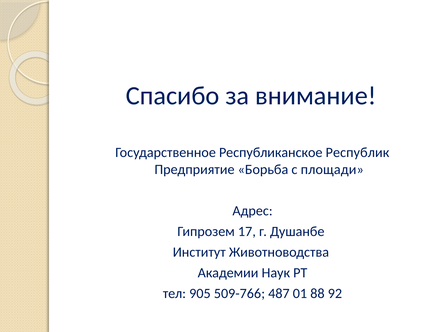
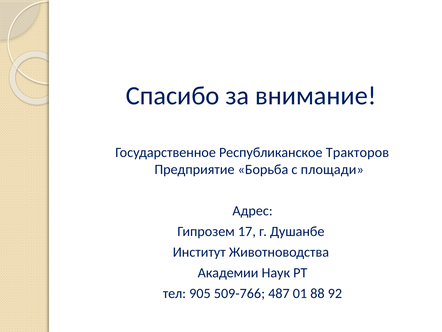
Республик: Республик -> Тракторов (357, 152)
